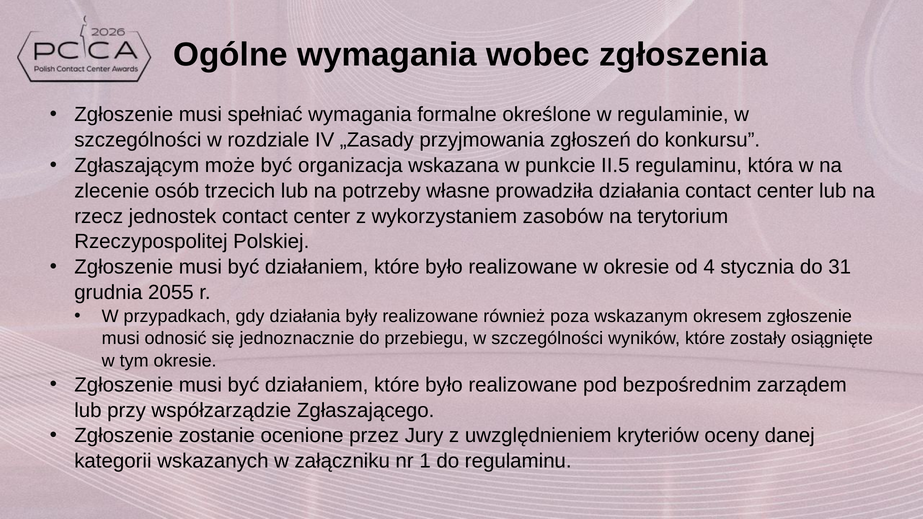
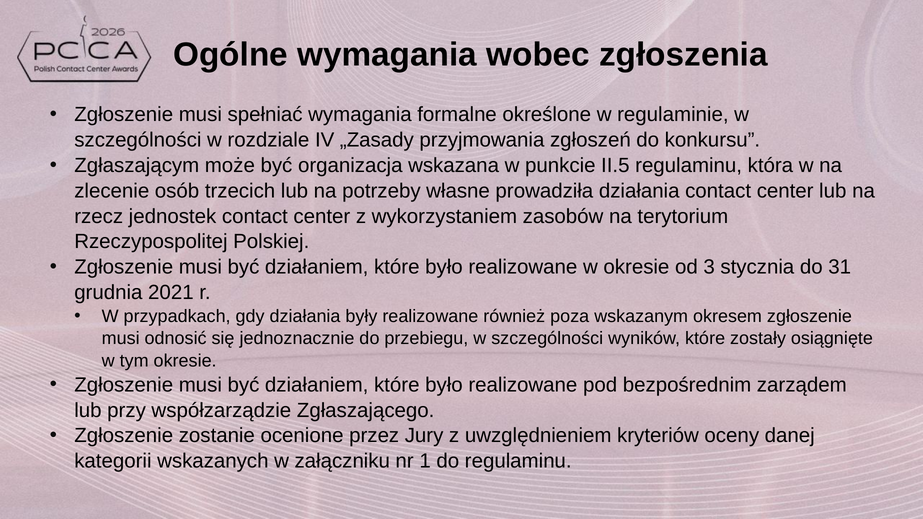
4: 4 -> 3 (709, 267)
2055: 2055 -> 2021 (171, 293)
